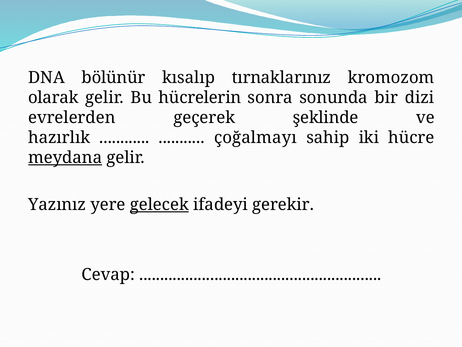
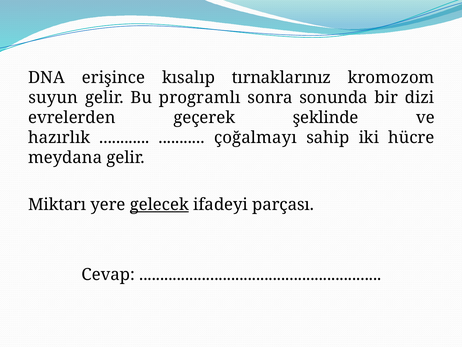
bölünür: bölünür -> erişince (113, 78)
olarak: olarak -> suyun (53, 98)
hücrelerin: hücrelerin -> programlı (200, 98)
meydana underline: present -> none (65, 158)
Yazınız: Yazınız -> Miktarı (57, 204)
gerekir: gerekir -> parçası (283, 204)
